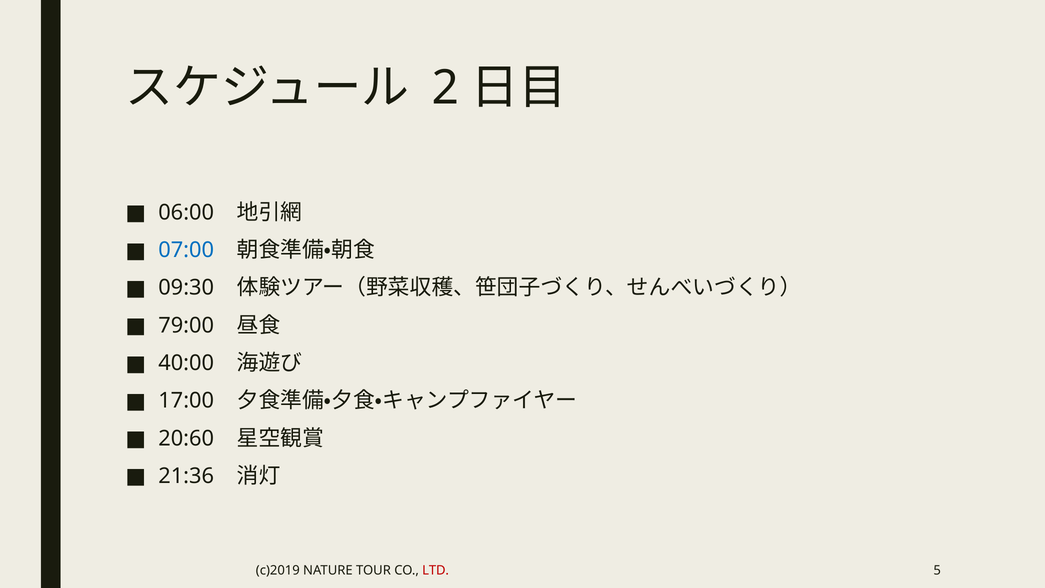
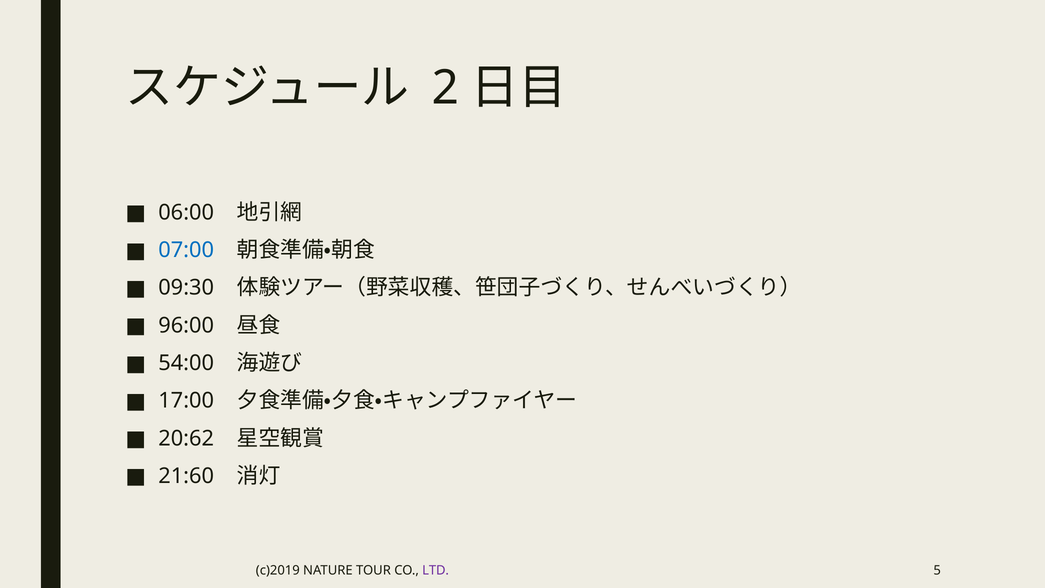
79:00: 79:00 -> 96:00 (186, 325)
40:00: 40:00 -> 54:00 (186, 363)
20:60: 20:60 -> 20:62 (186, 438)
21:36: 21:36 -> 21:60 (186, 476)
LTD colour: red -> purple (436, 570)
